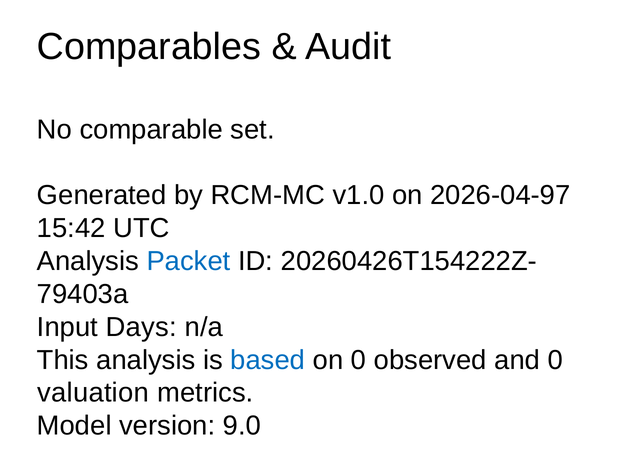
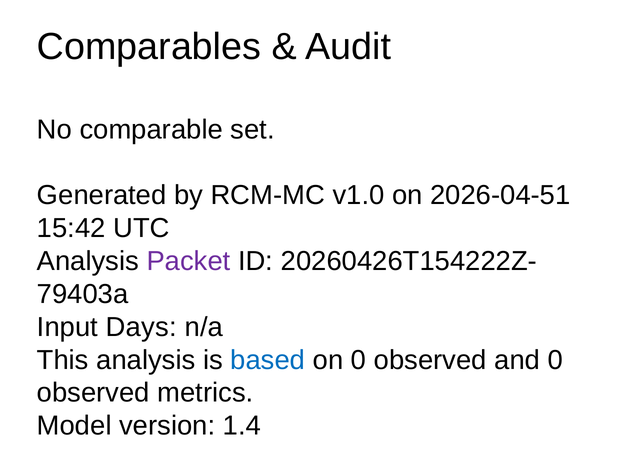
2026-04-97: 2026-04-97 -> 2026-04-51 (500, 195)
Packet colour: blue -> purple (189, 261)
valuation: valuation -> observed (93, 393)
9.0: 9.0 -> 1.4 (242, 426)
